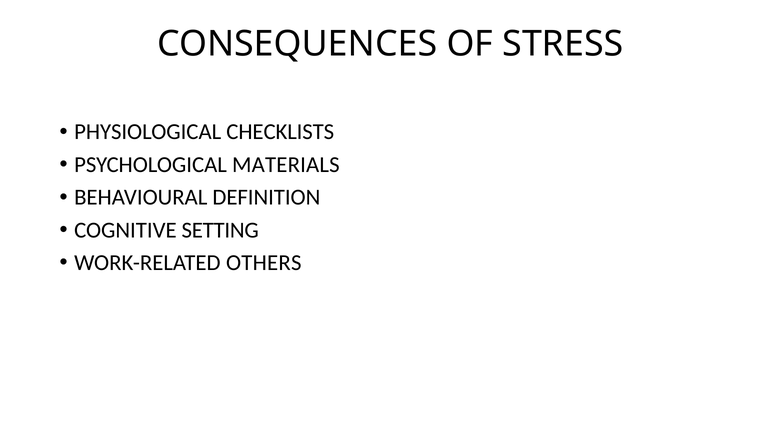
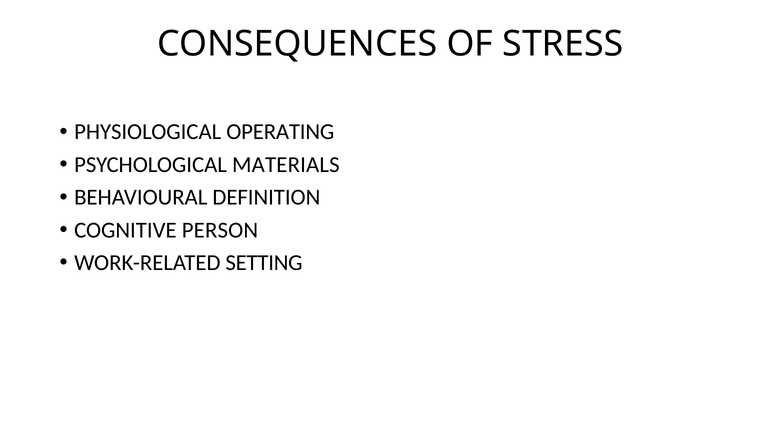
CHECKLISTS: CHECKLISTS -> OPERATING (280, 132)
SETTING: SETTING -> PERSON (220, 230)
OTHERS: OTHERS -> SETTING (264, 263)
